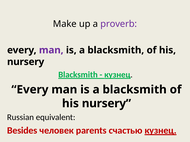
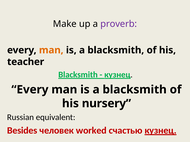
man colour: purple -> orange (51, 50)
nursery: nursery -> teacher (26, 62)
parents: parents -> worked (91, 131)
